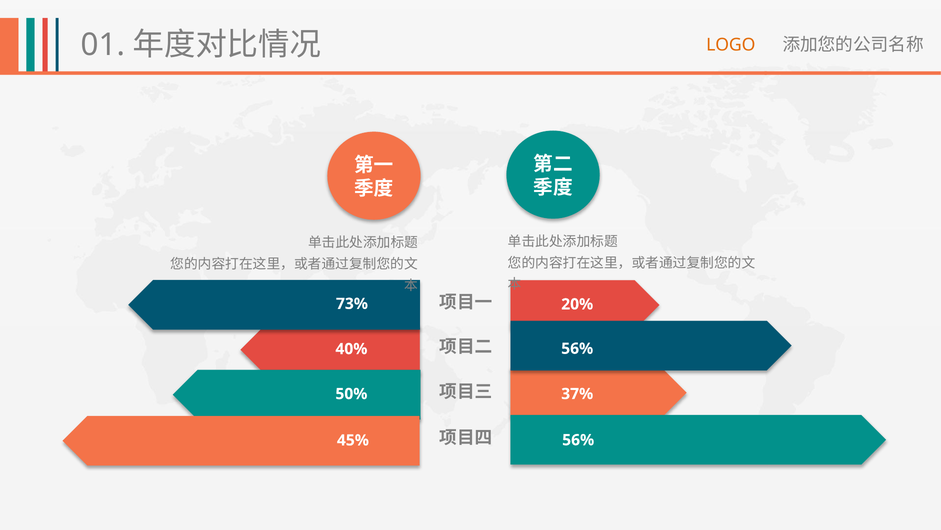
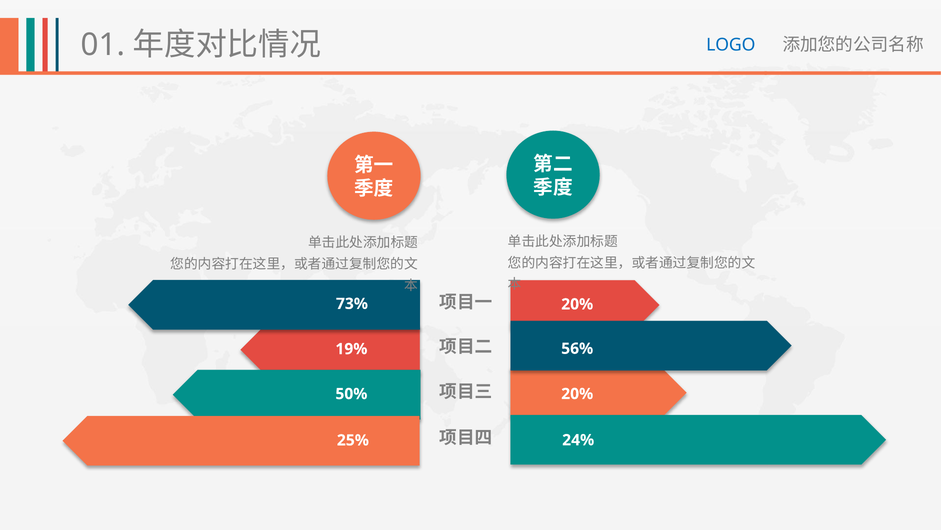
LOGO colour: orange -> blue (731, 45)
40%: 40% -> 19% (351, 349)
37%: 37% -> 20% (577, 393)
56%: 56% -> 24% (578, 440)
45%: 45% -> 25% (353, 440)
